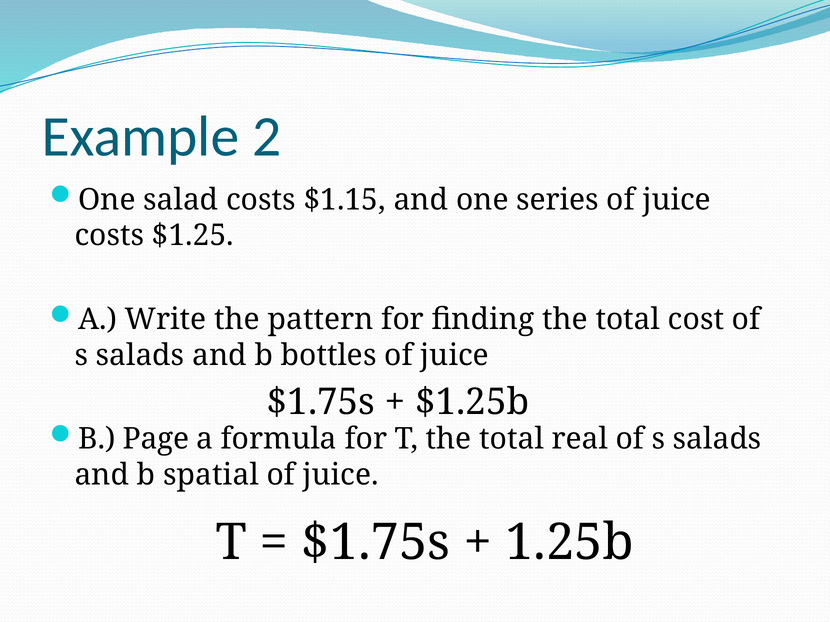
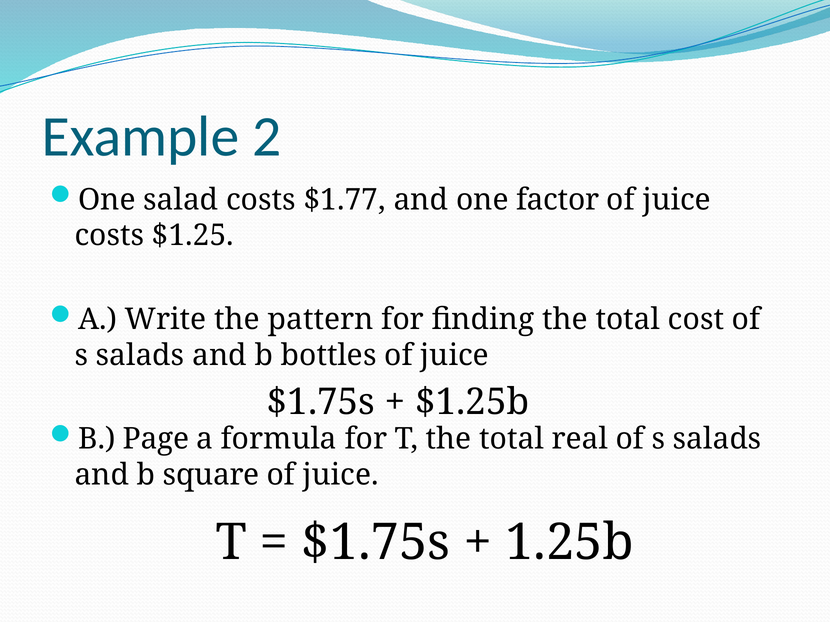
$1.15: $1.15 -> $1.77 (345, 200)
series: series -> factor (558, 200)
spatial: spatial -> square (211, 475)
